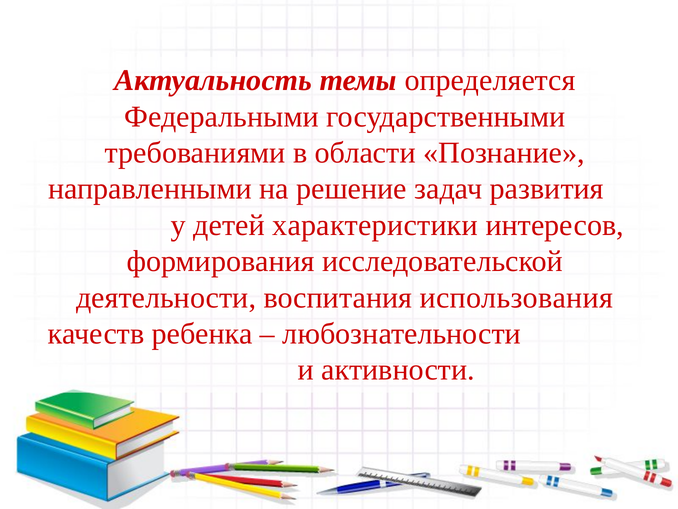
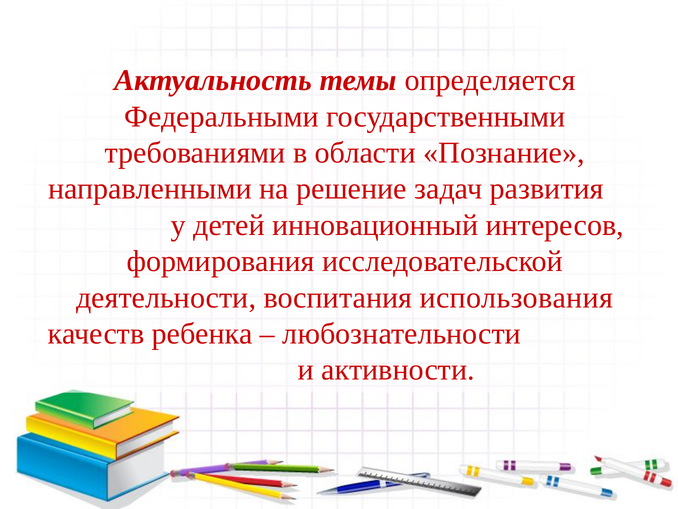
характеристики: характеристики -> инновационный (375, 225)
